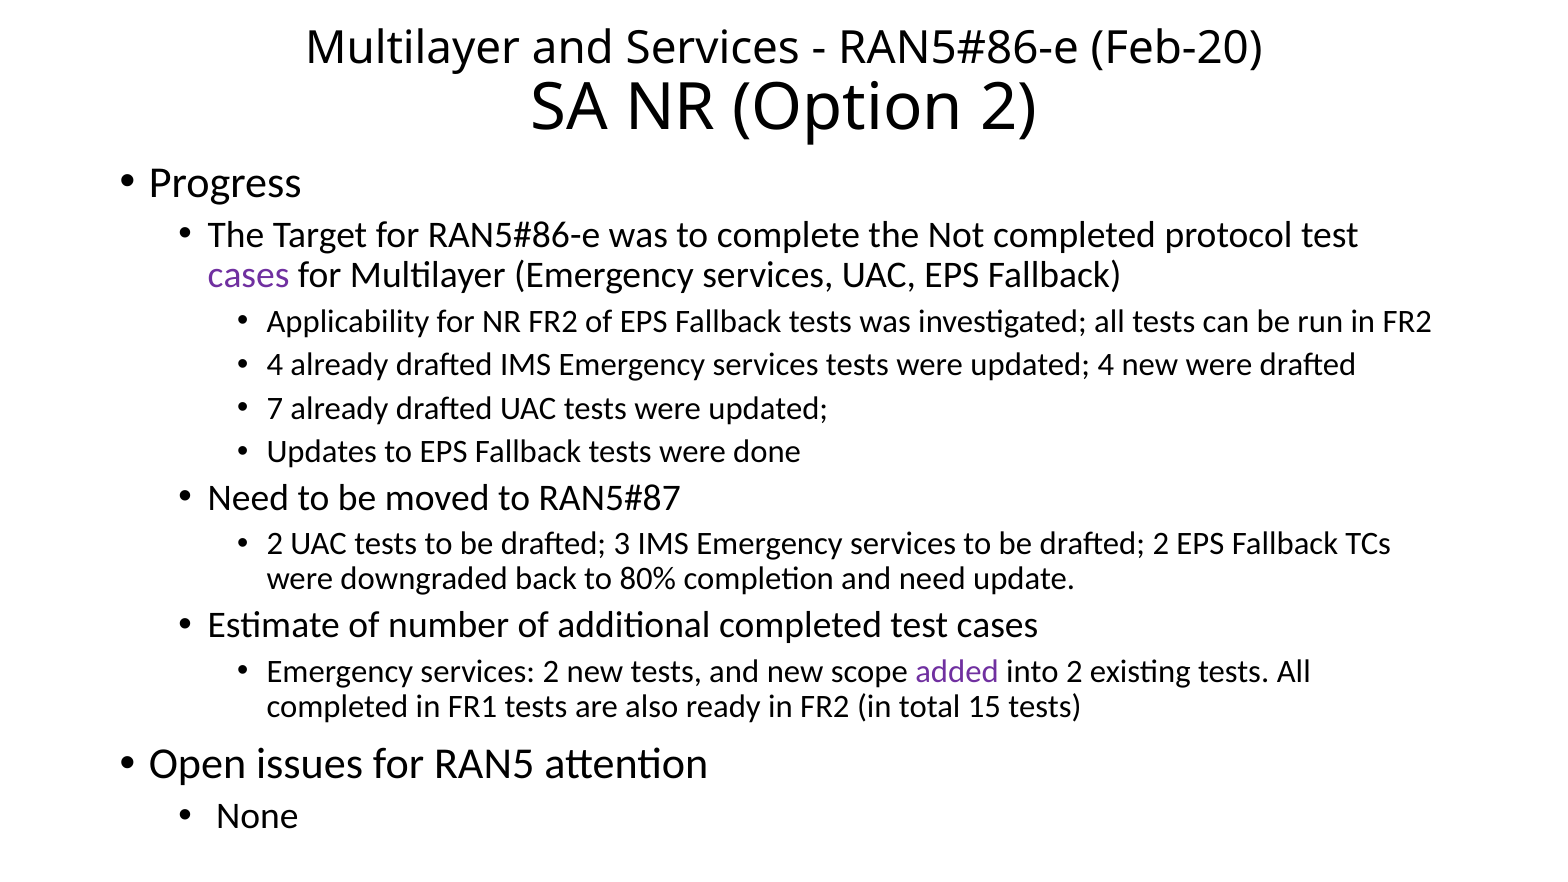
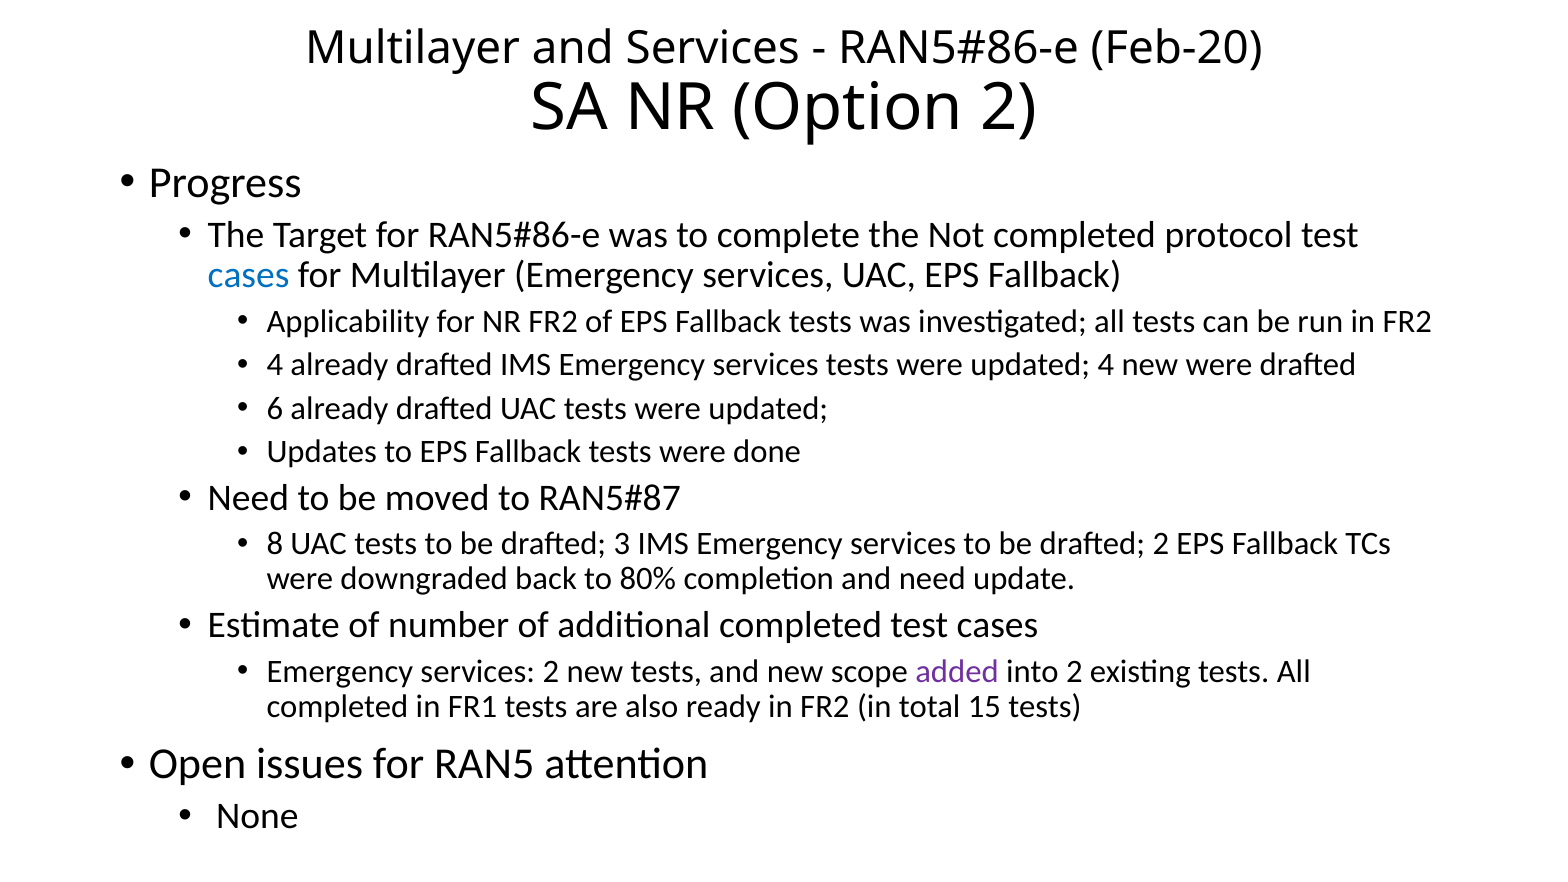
cases colour: purple -> blue (249, 275)
7: 7 -> 6 (275, 408)
2: 2 -> 8 (275, 544)
